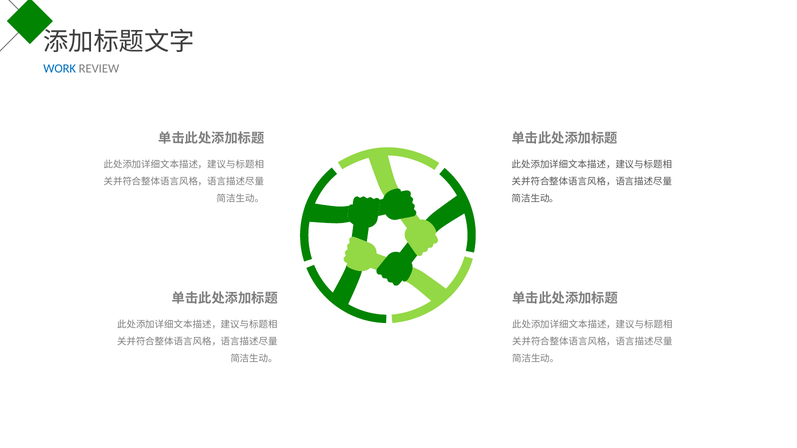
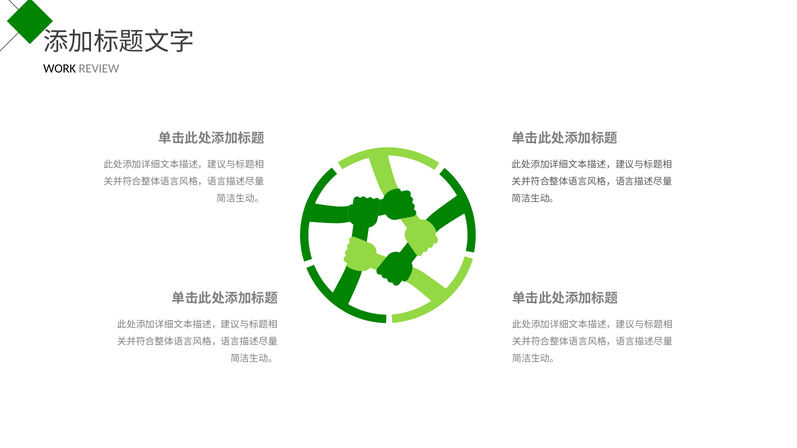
WORK colour: blue -> black (60, 68)
